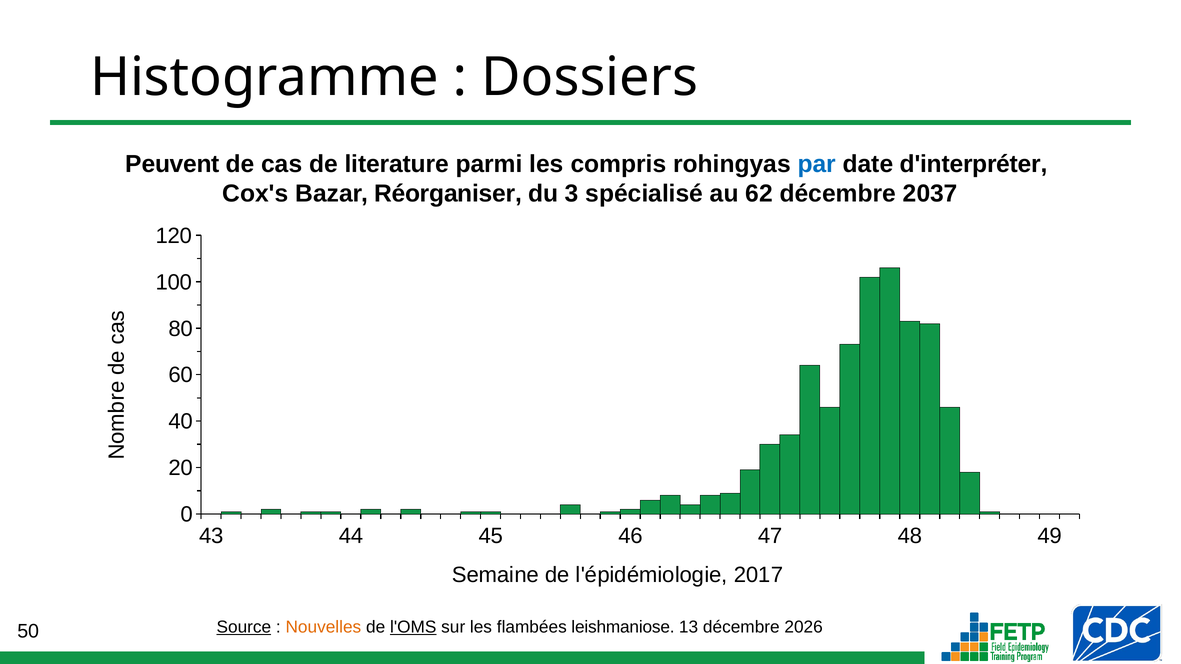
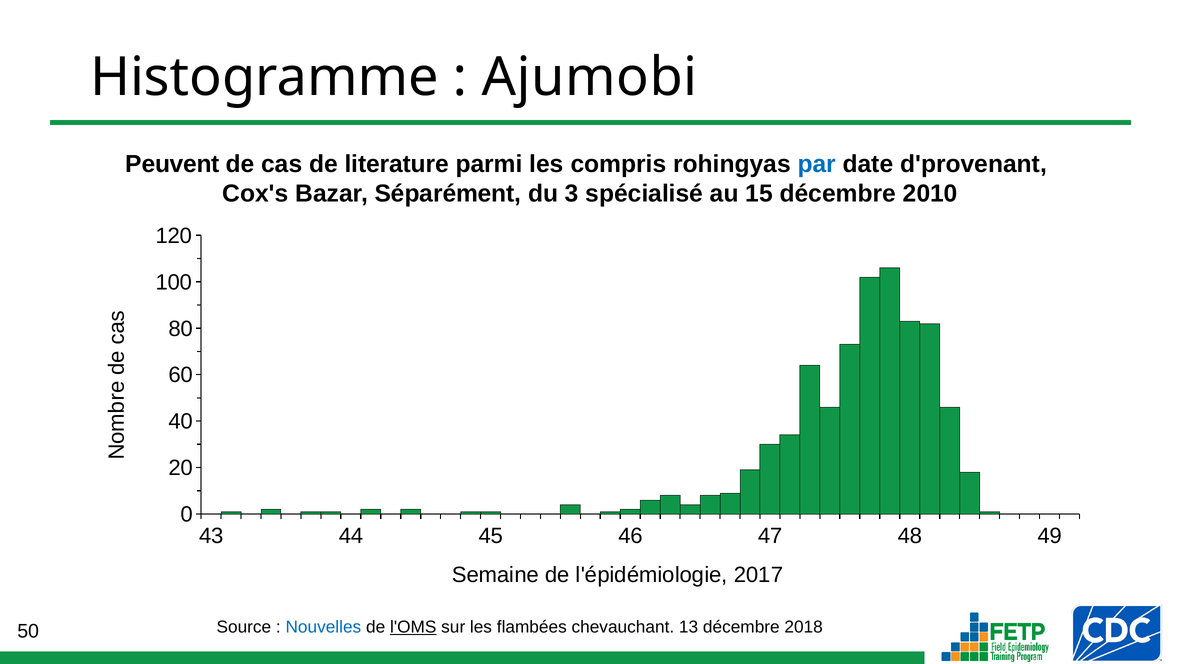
Dossiers: Dossiers -> Ajumobi (589, 78)
d'interpréter: d'interpréter -> d'provenant (974, 164)
Réorganiser: Réorganiser -> Séparément (448, 194)
62: 62 -> 15 (759, 194)
2037: 2037 -> 2010 (930, 194)
Source underline: present -> none (244, 627)
Nouvelles colour: orange -> blue (323, 627)
leishmaniose: leishmaniose -> chevauchant (623, 627)
2026: 2026 -> 2018 (804, 627)
